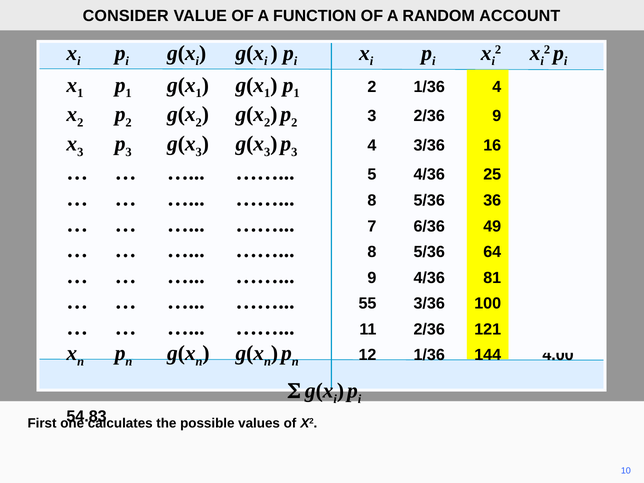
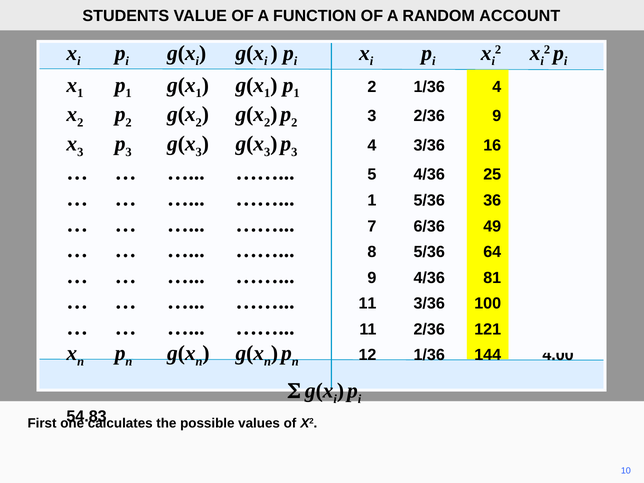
CONSIDER: CONSIDER -> STUDENTS (126, 16)
8: 8 -> 1 (372, 200)
55: 55 -> 11 (368, 303)
